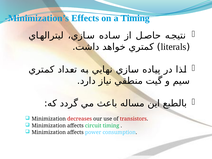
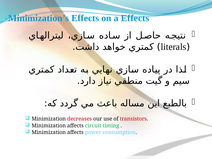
a Timing: Timing -> Effects (135, 18)
